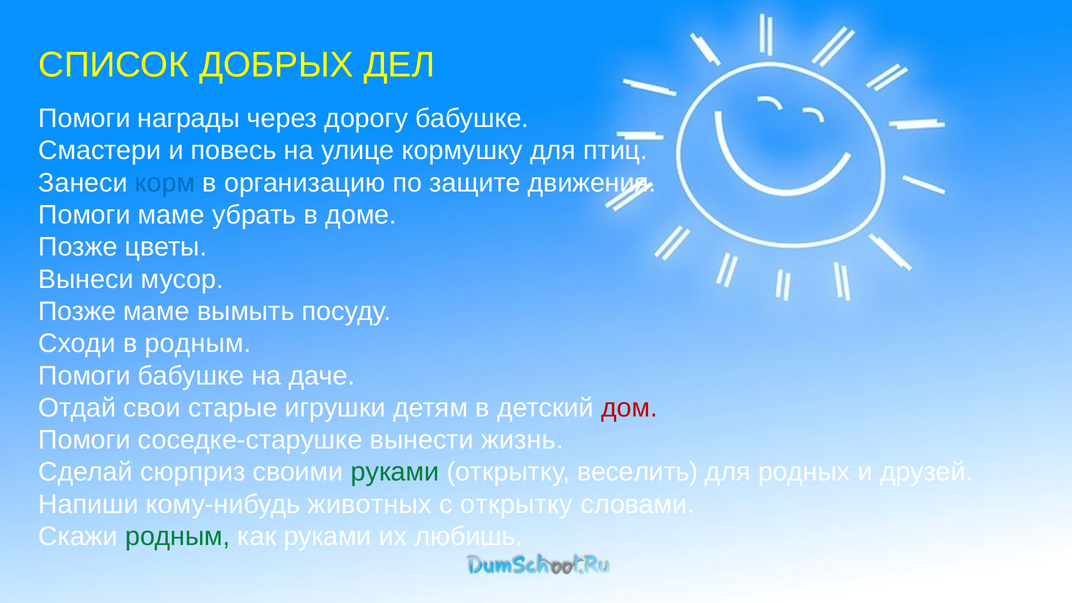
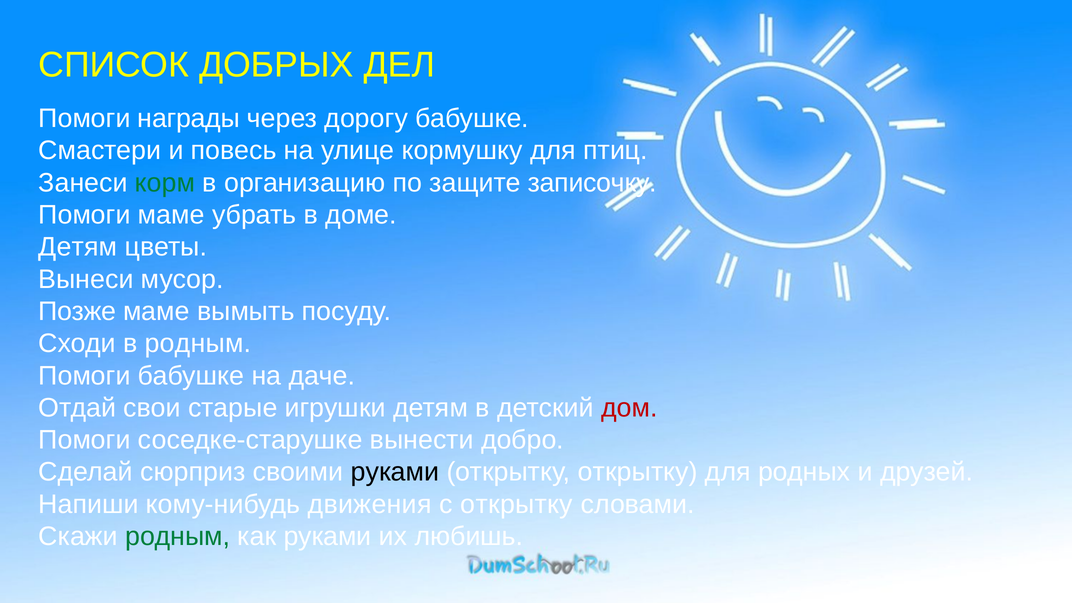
корм colour: blue -> green (165, 183)
движения: движения -> записочку (592, 183)
Позже: Позже -> Детям (78, 247)
жизнь: жизнь -> добро (522, 440)
руками colour: green -> black (395, 472)
открытку веселить: веселить -> открытку (638, 472)
животных: животных -> движения (370, 504)
